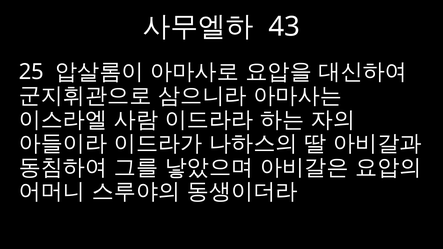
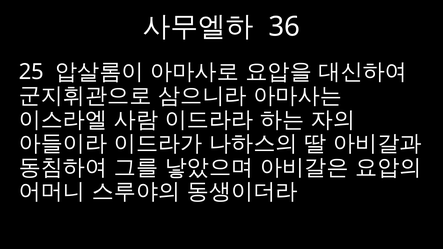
43: 43 -> 36 (284, 27)
